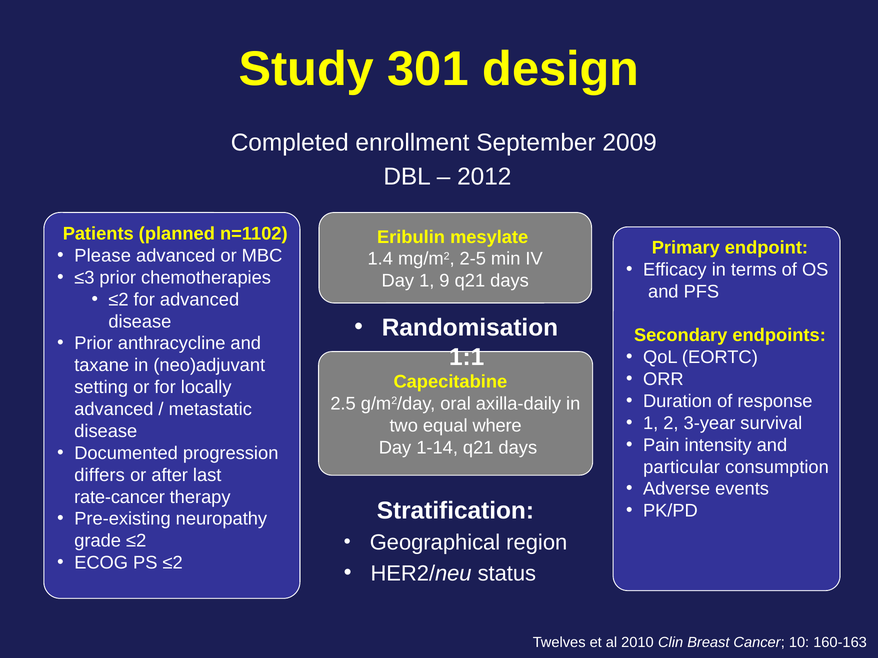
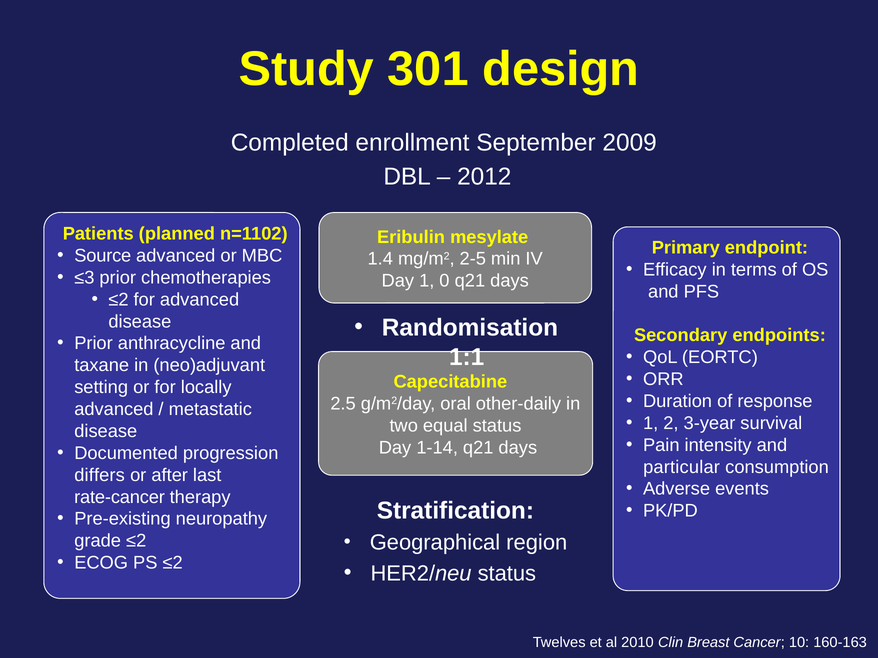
Please: Please -> Source (103, 256)
9: 9 -> 0 (444, 281)
axilla-daily: axilla-daily -> other-daily (518, 404)
equal where: where -> status (497, 426)
